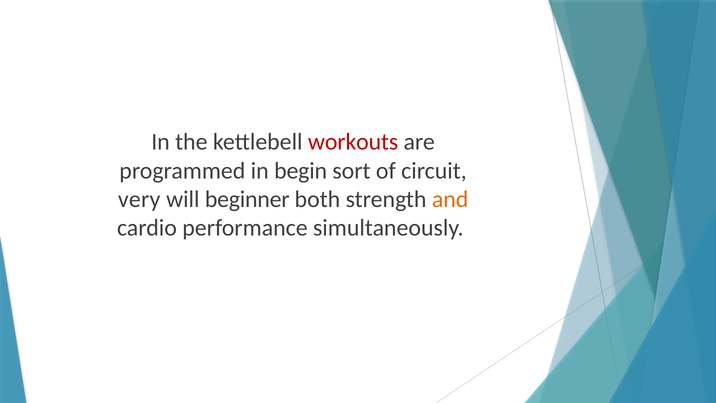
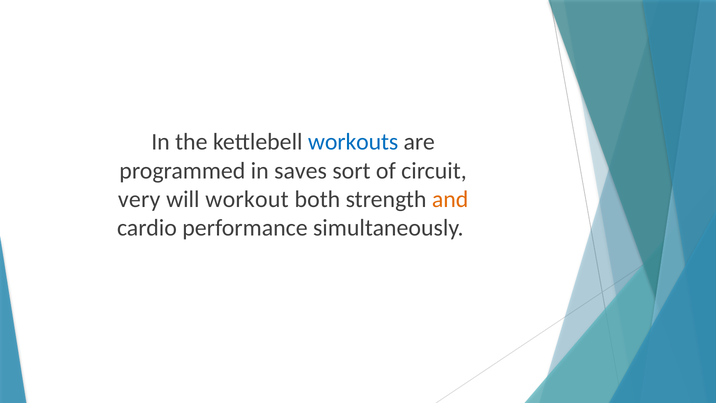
workouts colour: red -> blue (353, 142)
begin: begin -> saves (301, 171)
beginner: beginner -> workout (247, 199)
